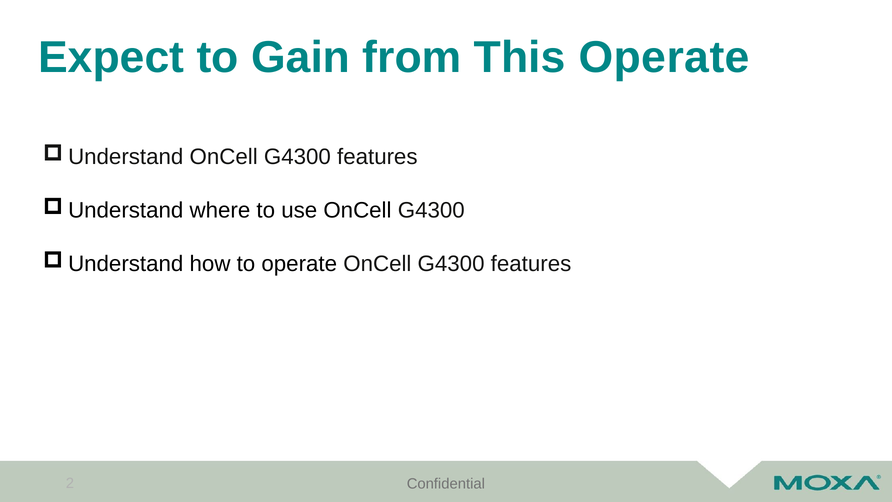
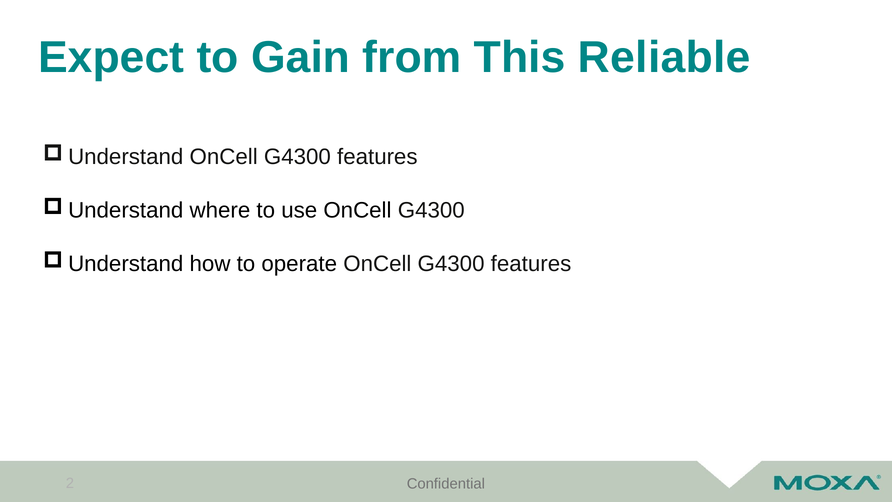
This Operate: Operate -> Reliable (664, 58)
